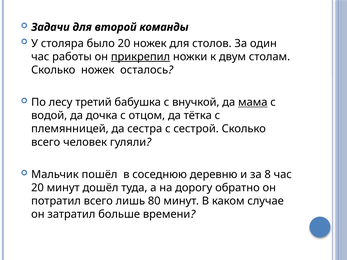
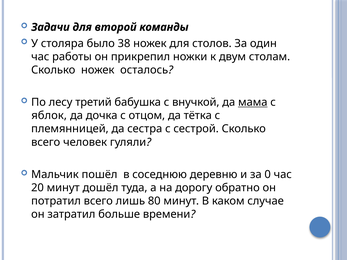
было 20: 20 -> 38 (124, 43)
прикрепил underline: present -> none (140, 57)
водой: водой -> яблок (49, 116)
8: 8 -> 0 (268, 175)
